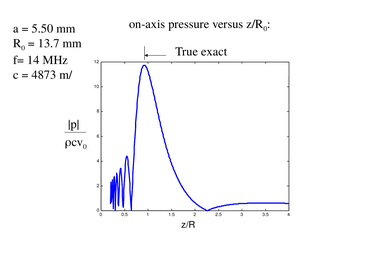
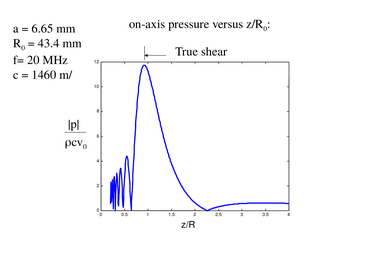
5.50: 5.50 -> 6.65 (42, 28)
13.7: 13.7 -> 43.4 (49, 43)
exact: exact -> shear (214, 52)
14: 14 -> 20 (33, 60)
4873: 4873 -> 1460 (44, 75)
